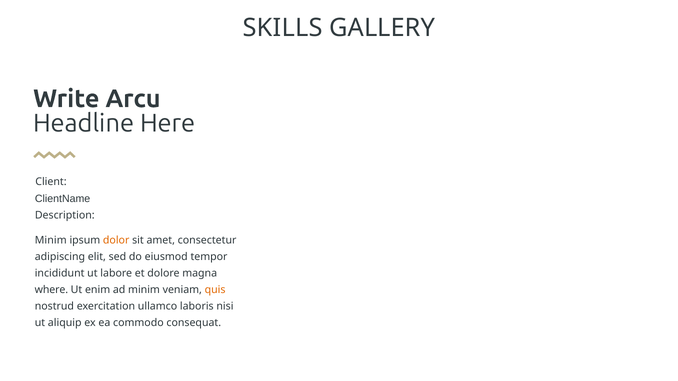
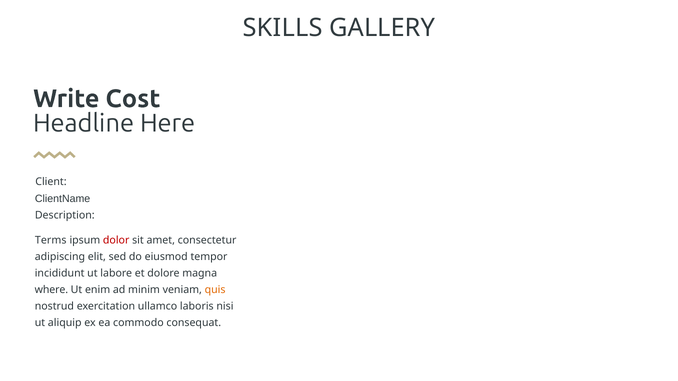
Arcu: Arcu -> Cost (133, 99)
Minim: Minim -> Terms (51, 240)
dolor colour: orange -> red (116, 240)
